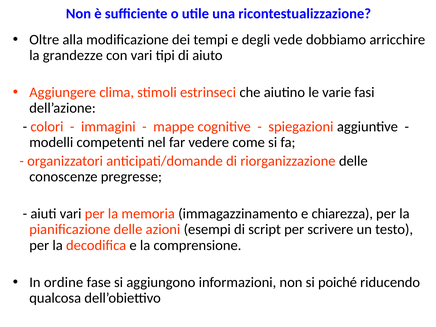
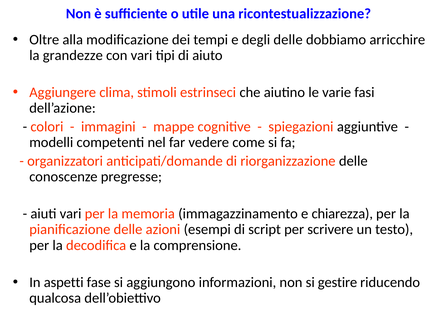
degli vede: vede -> delle (288, 40)
ordine: ordine -> aspetti (64, 282)
poiché: poiché -> gestire (338, 282)
